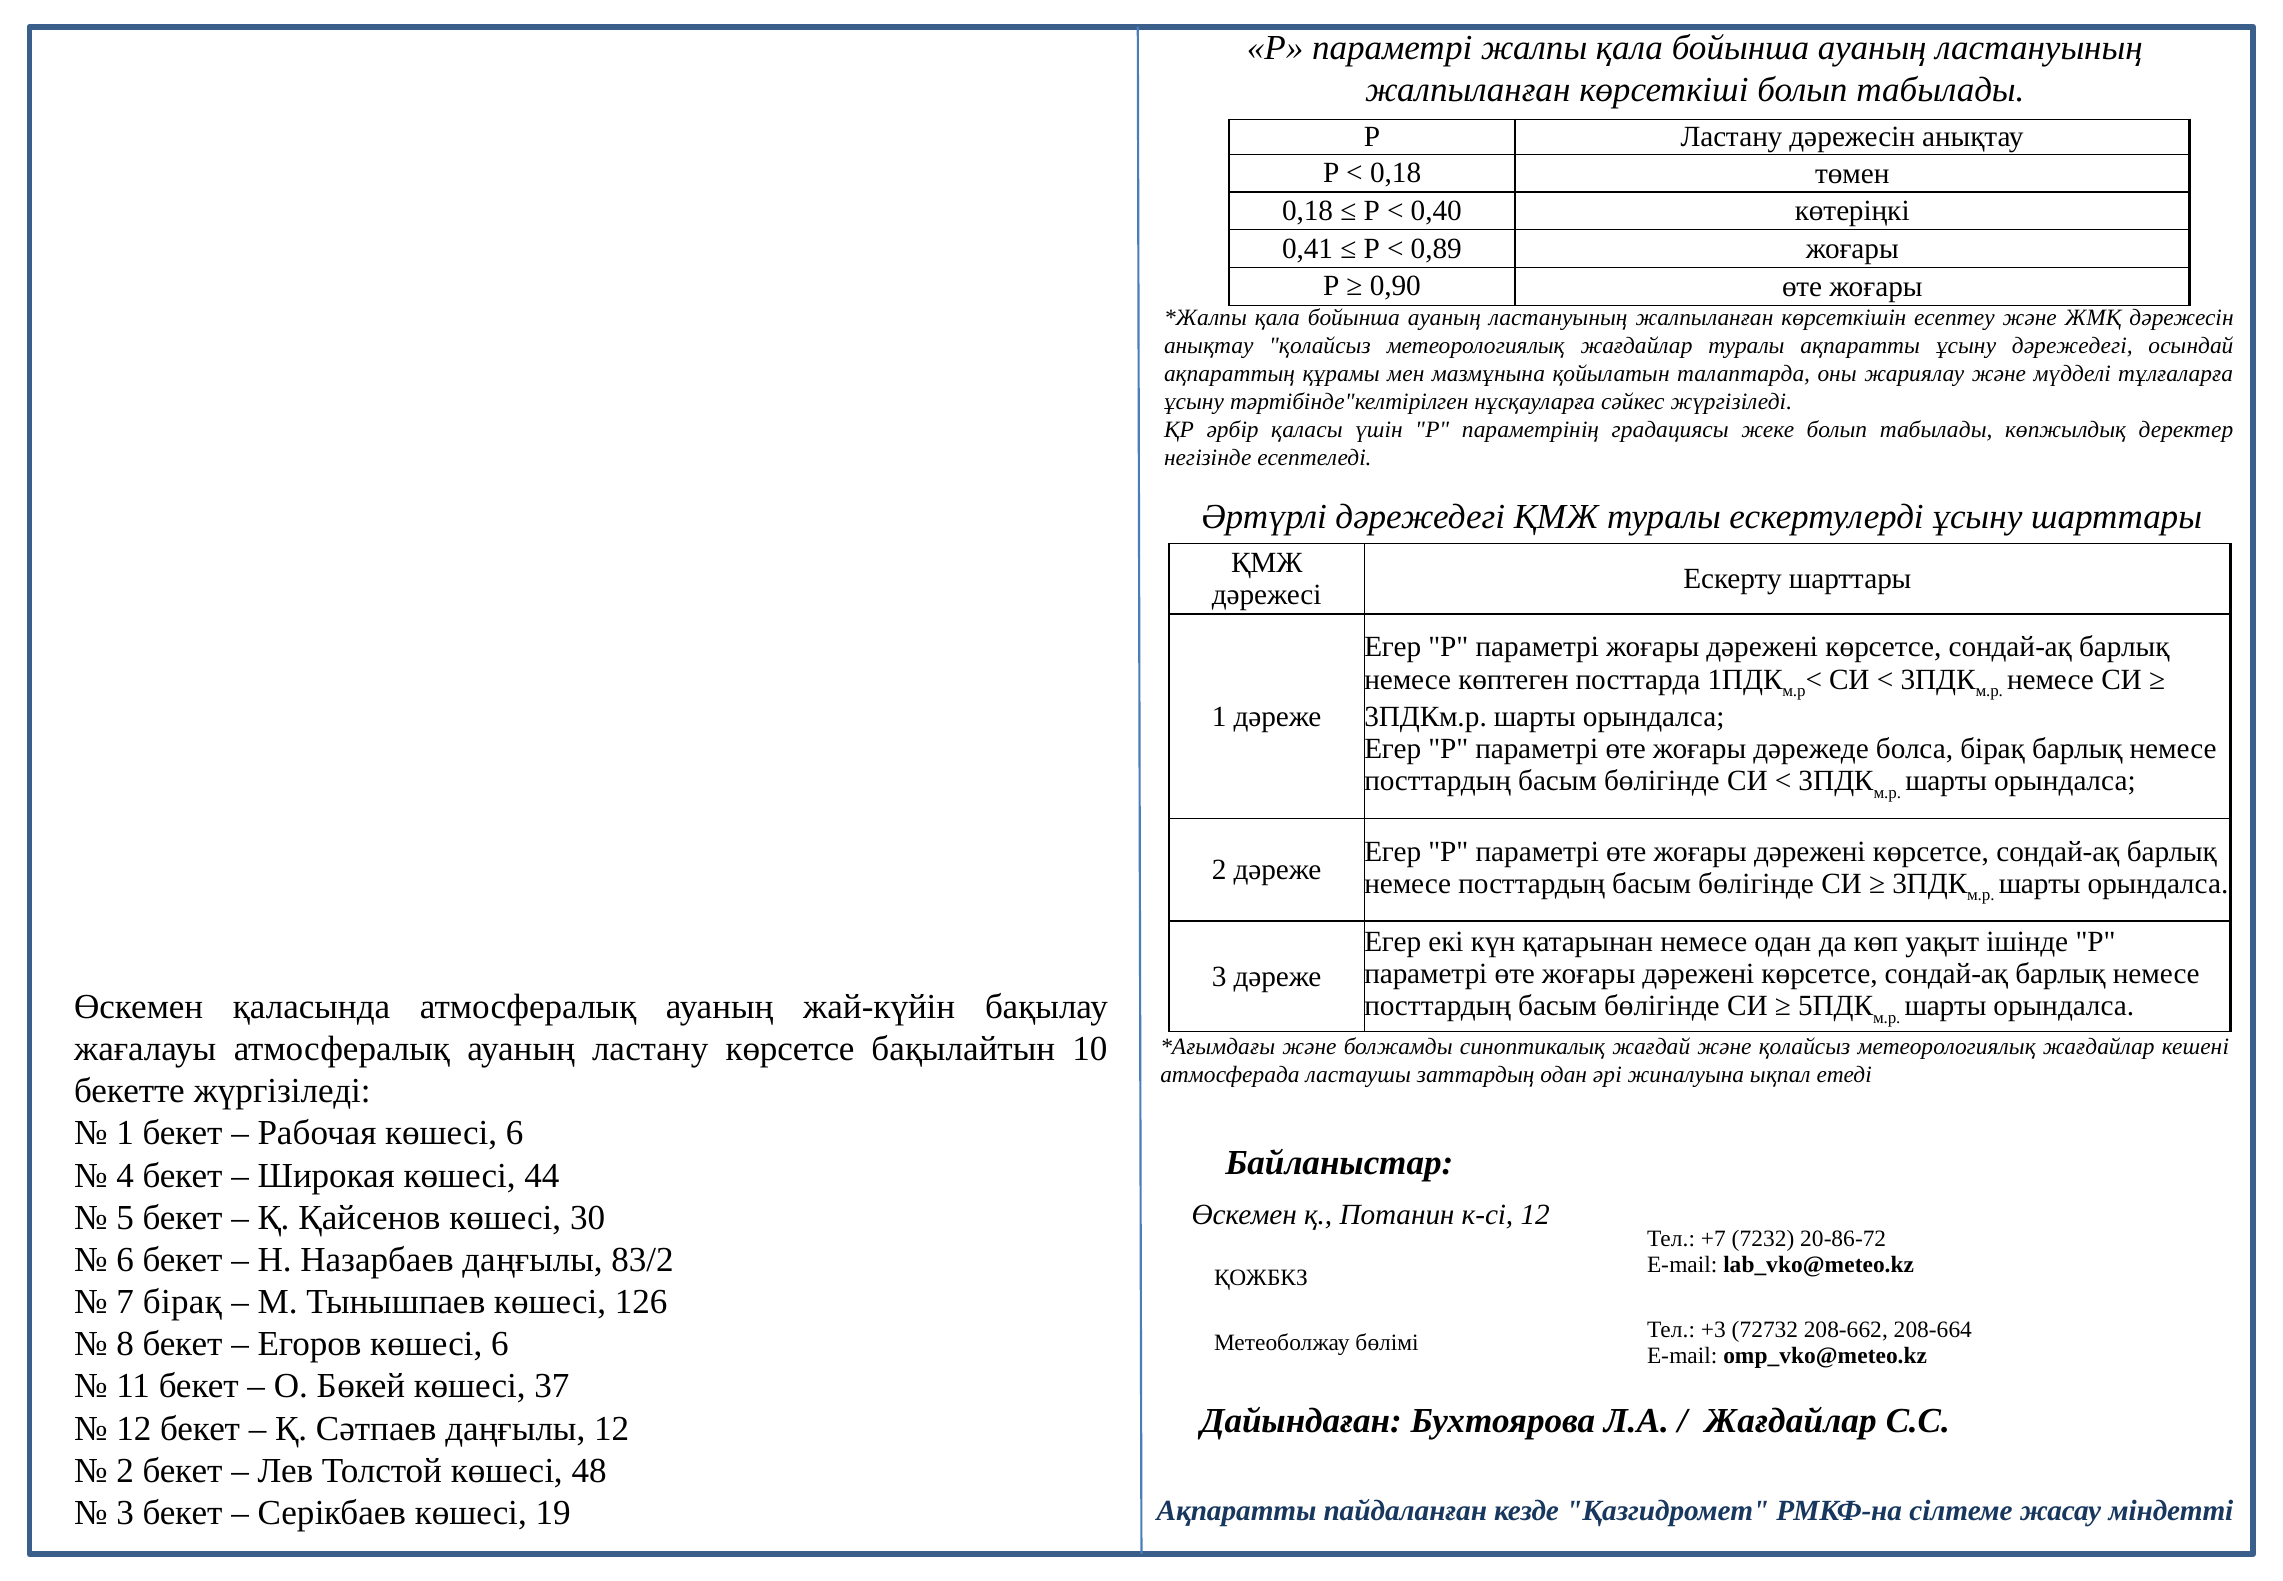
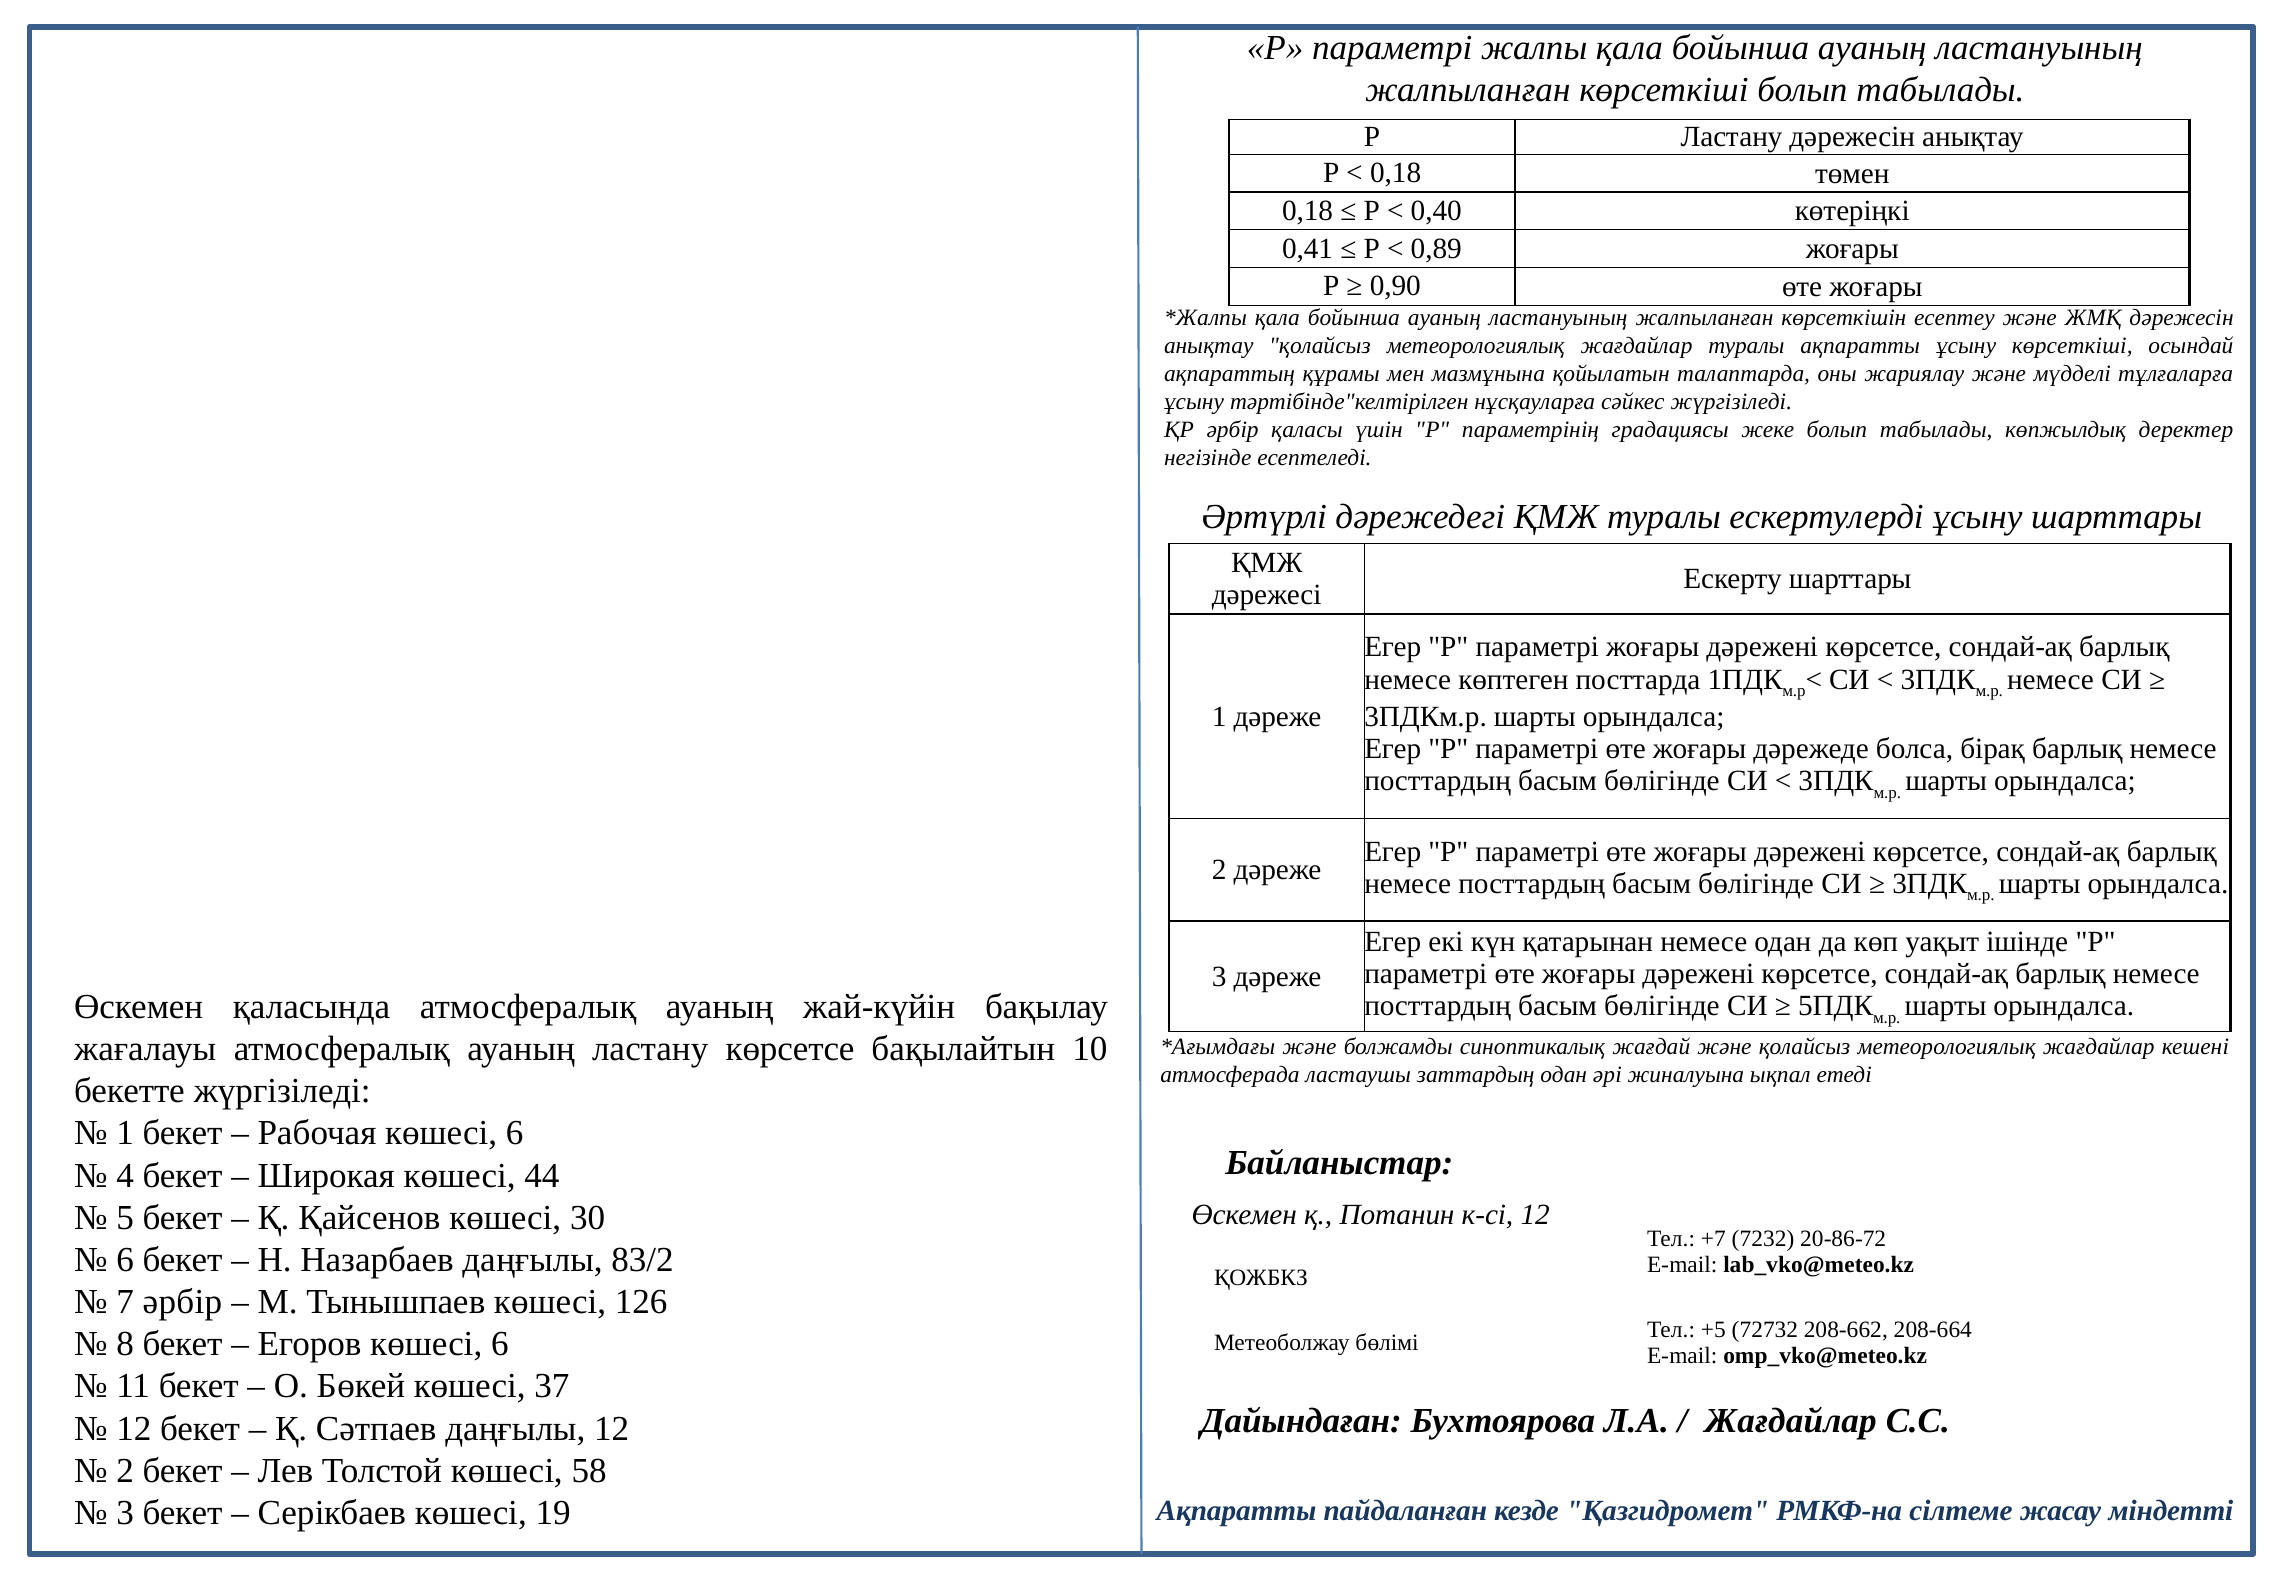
ұсыну дәрежедегі: дәрежедегі -> көрсеткіші (2072, 346)
7 бірақ: бірақ -> әрбір (182, 1302)
+3: +3 -> +5 (1713, 1329)
48: 48 -> 58 (589, 1470)
